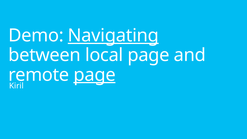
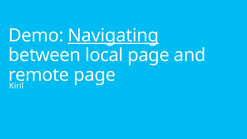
page underline: present -> none (95, 75)
